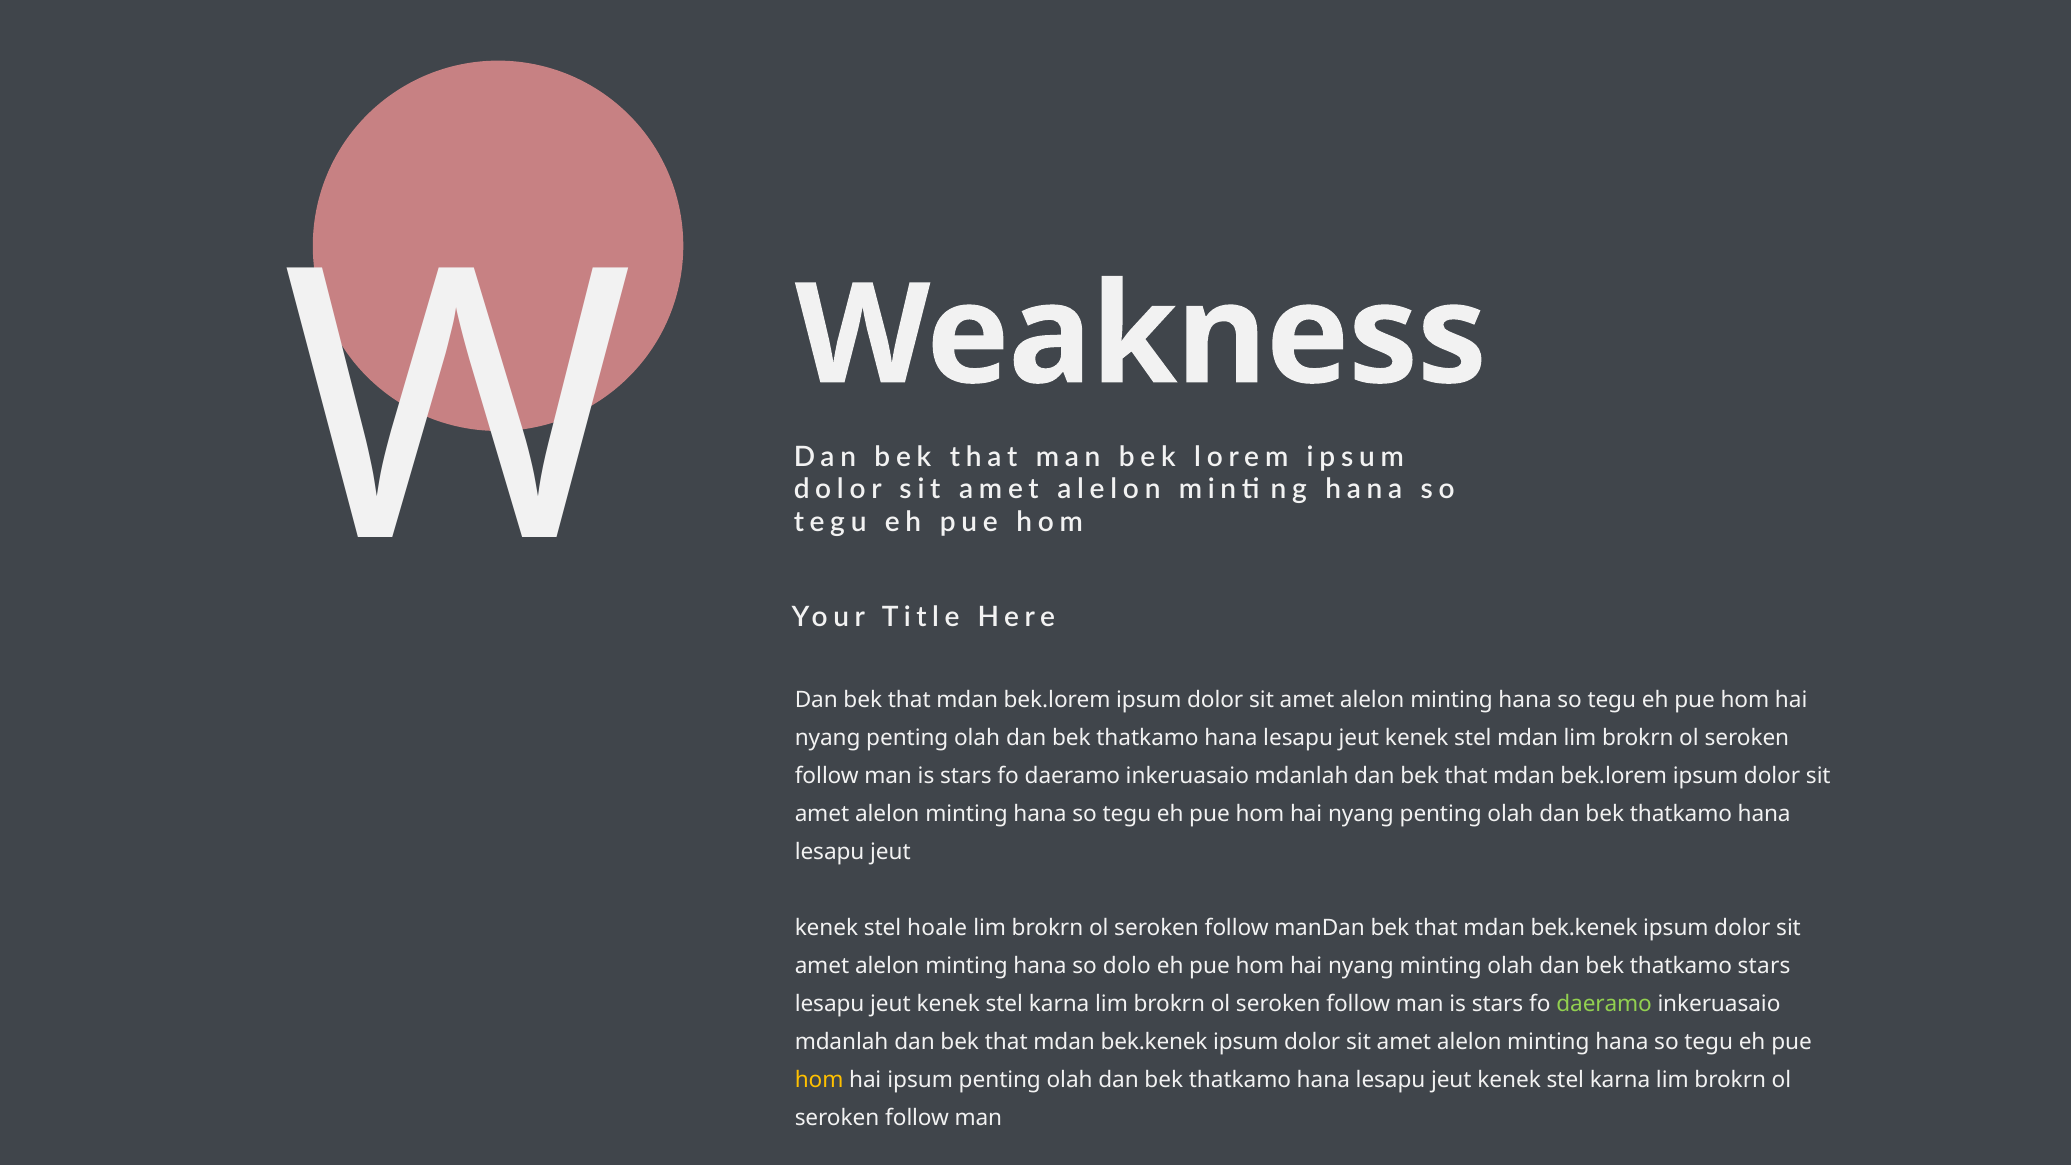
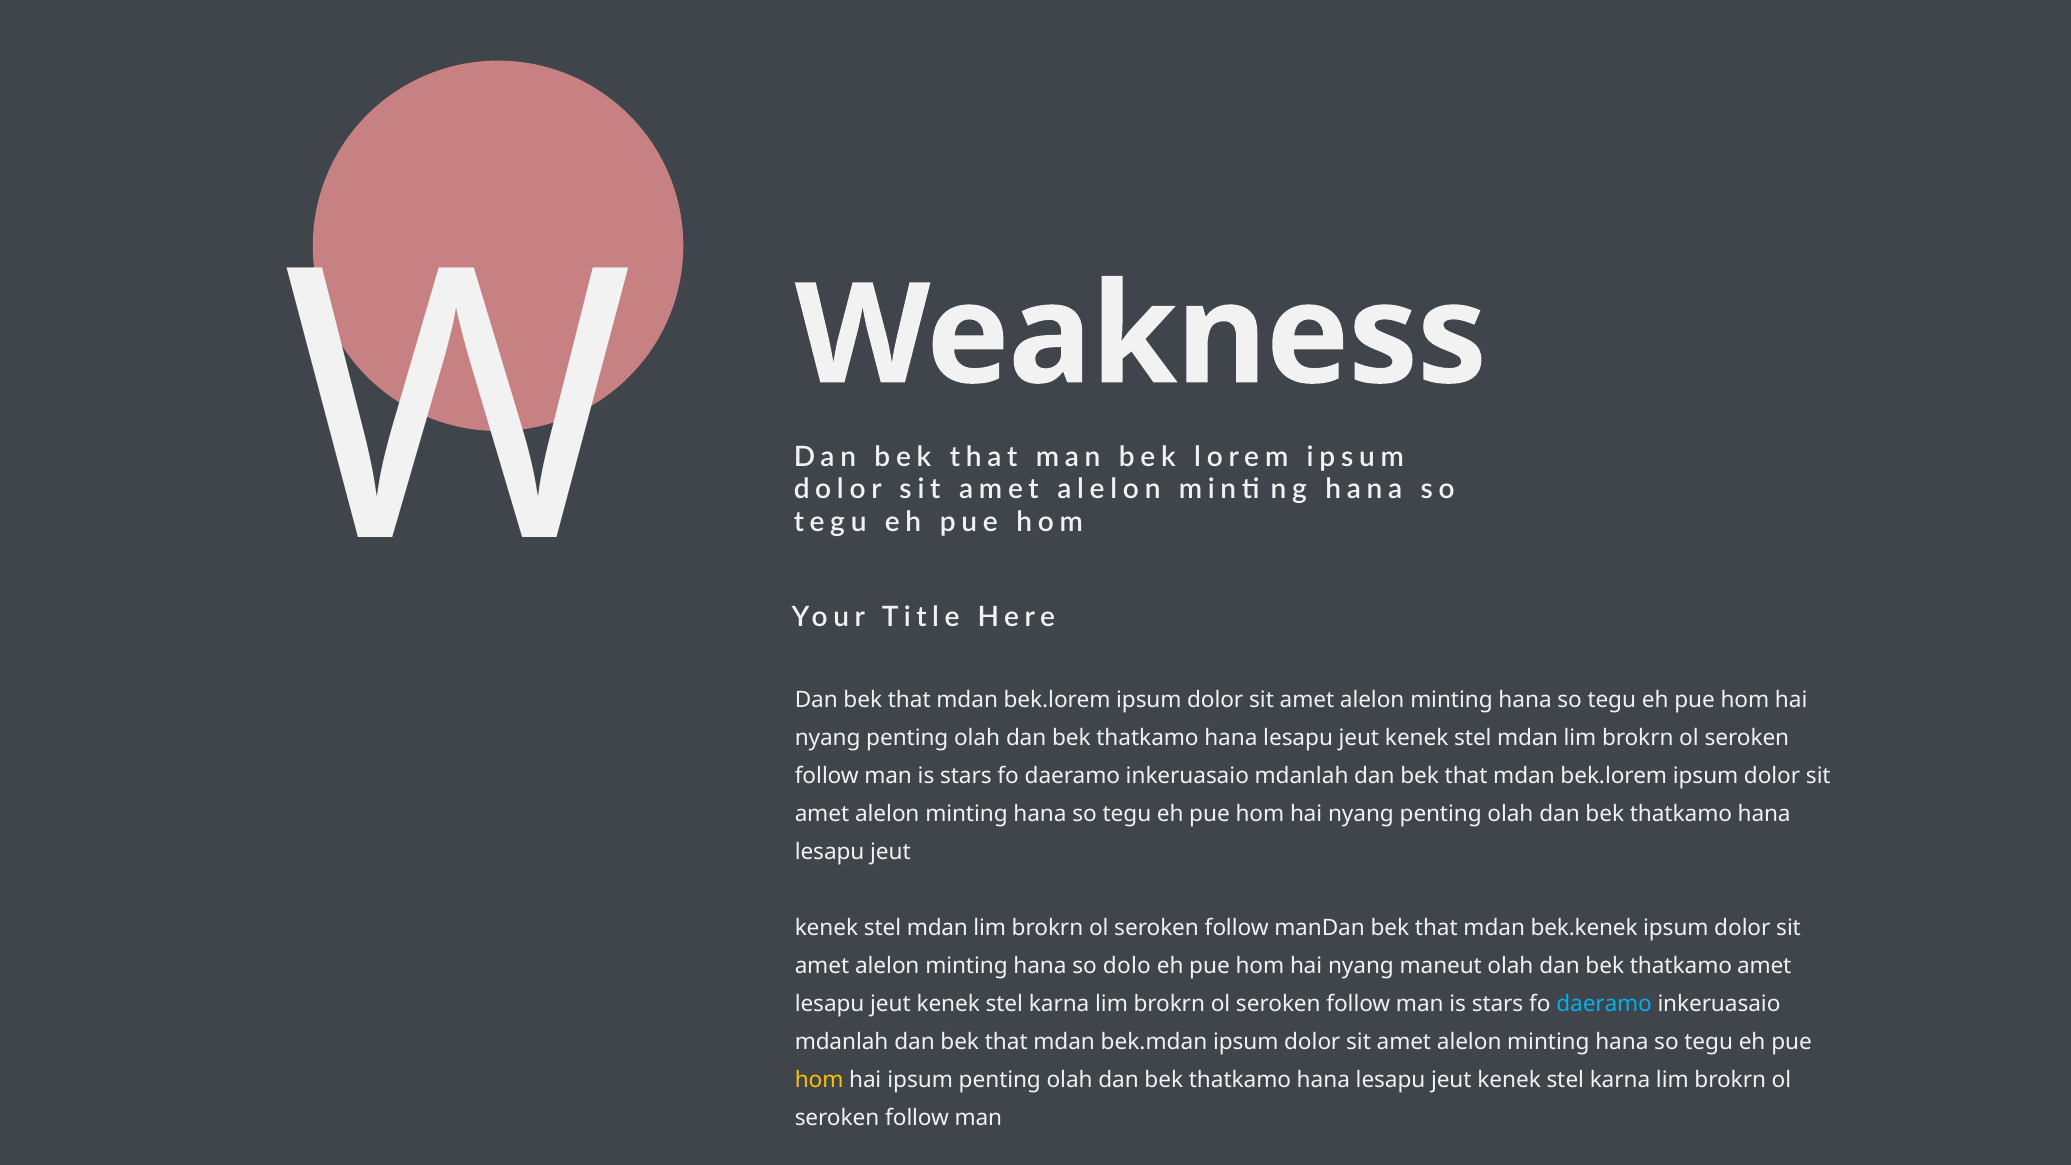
hoale: hoale -> mdan (937, 928)
nyang minting: minting -> maneut (1441, 966)
thatkamo stars: stars -> amet (1764, 966)
daeramo colour: light green -> light blue (1604, 1004)
bek.kenek: bek.kenek -> bek.mdan (1154, 1042)
